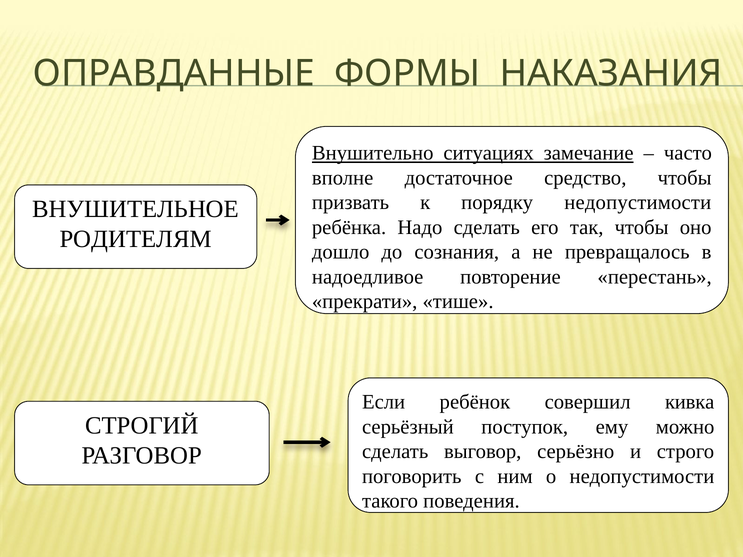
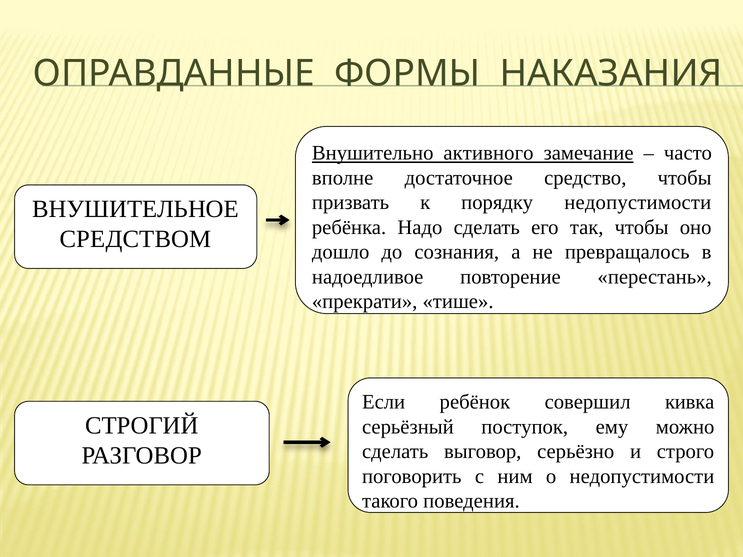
ситуациях: ситуациях -> активного (489, 153)
РОДИТЕЛЯМ: РОДИТЕЛЯМ -> СРЕДСТВОМ (136, 239)
